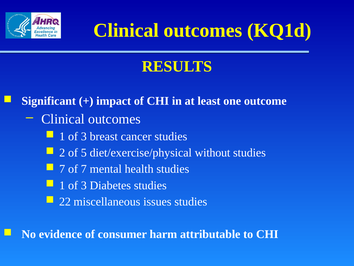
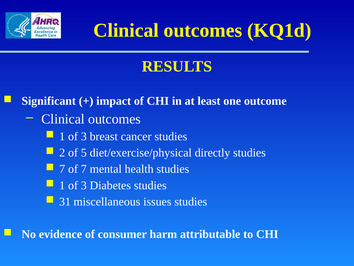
without: without -> directly (213, 152)
22: 22 -> 31 (65, 201)
